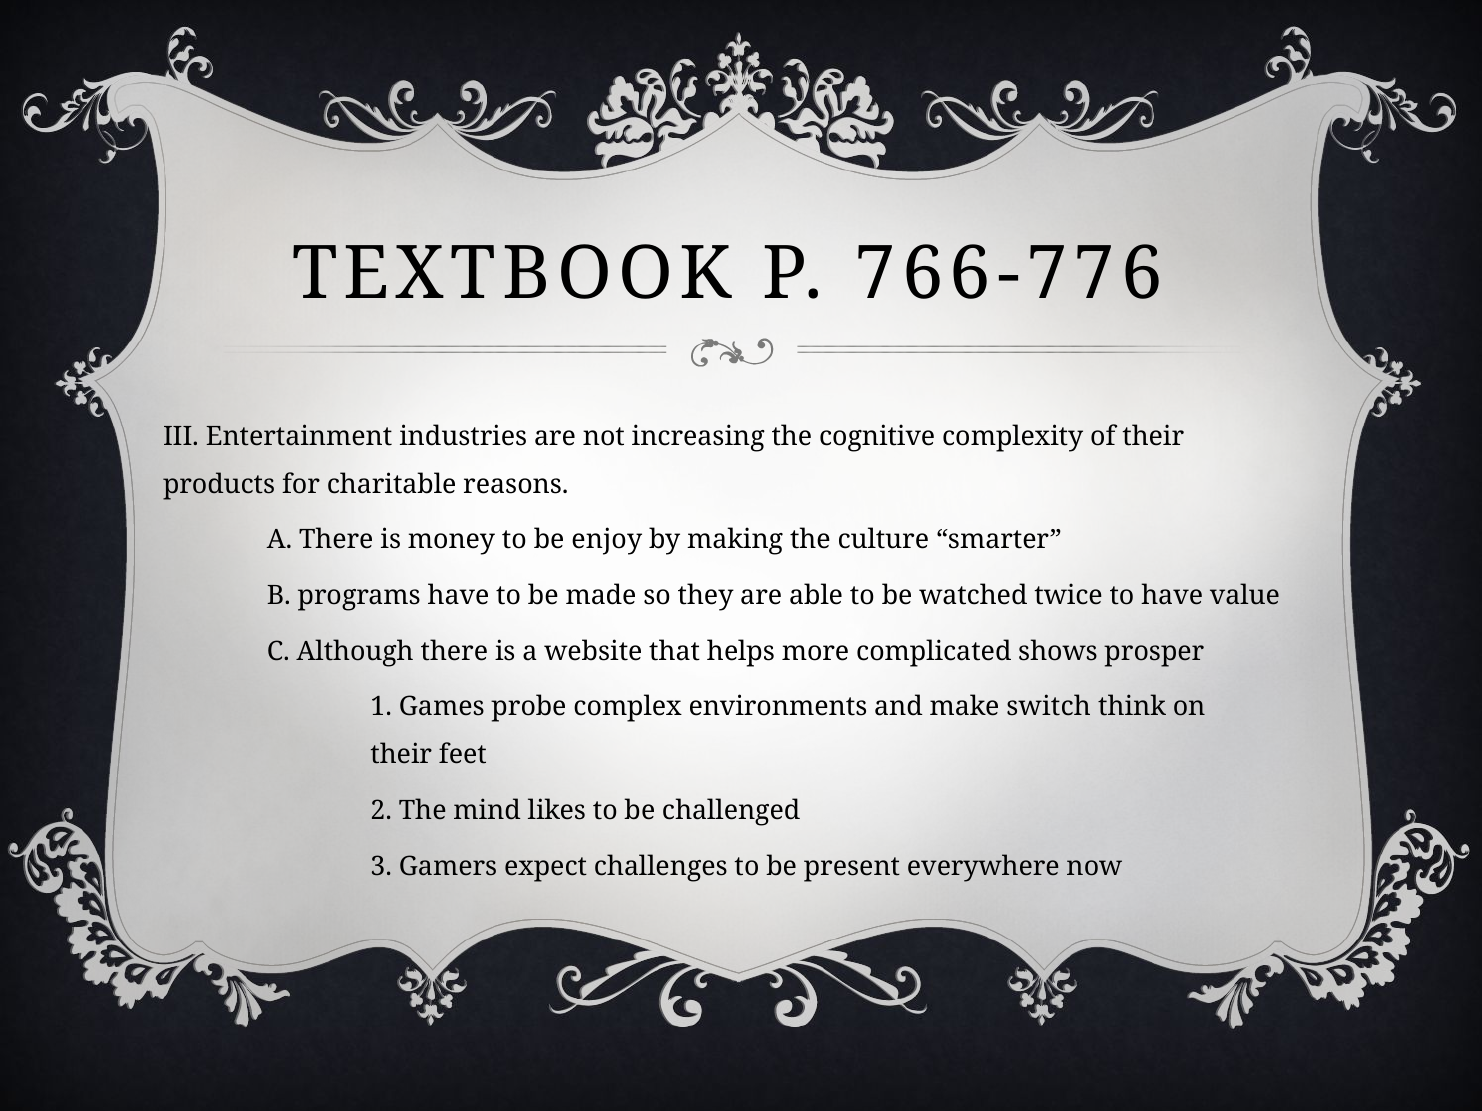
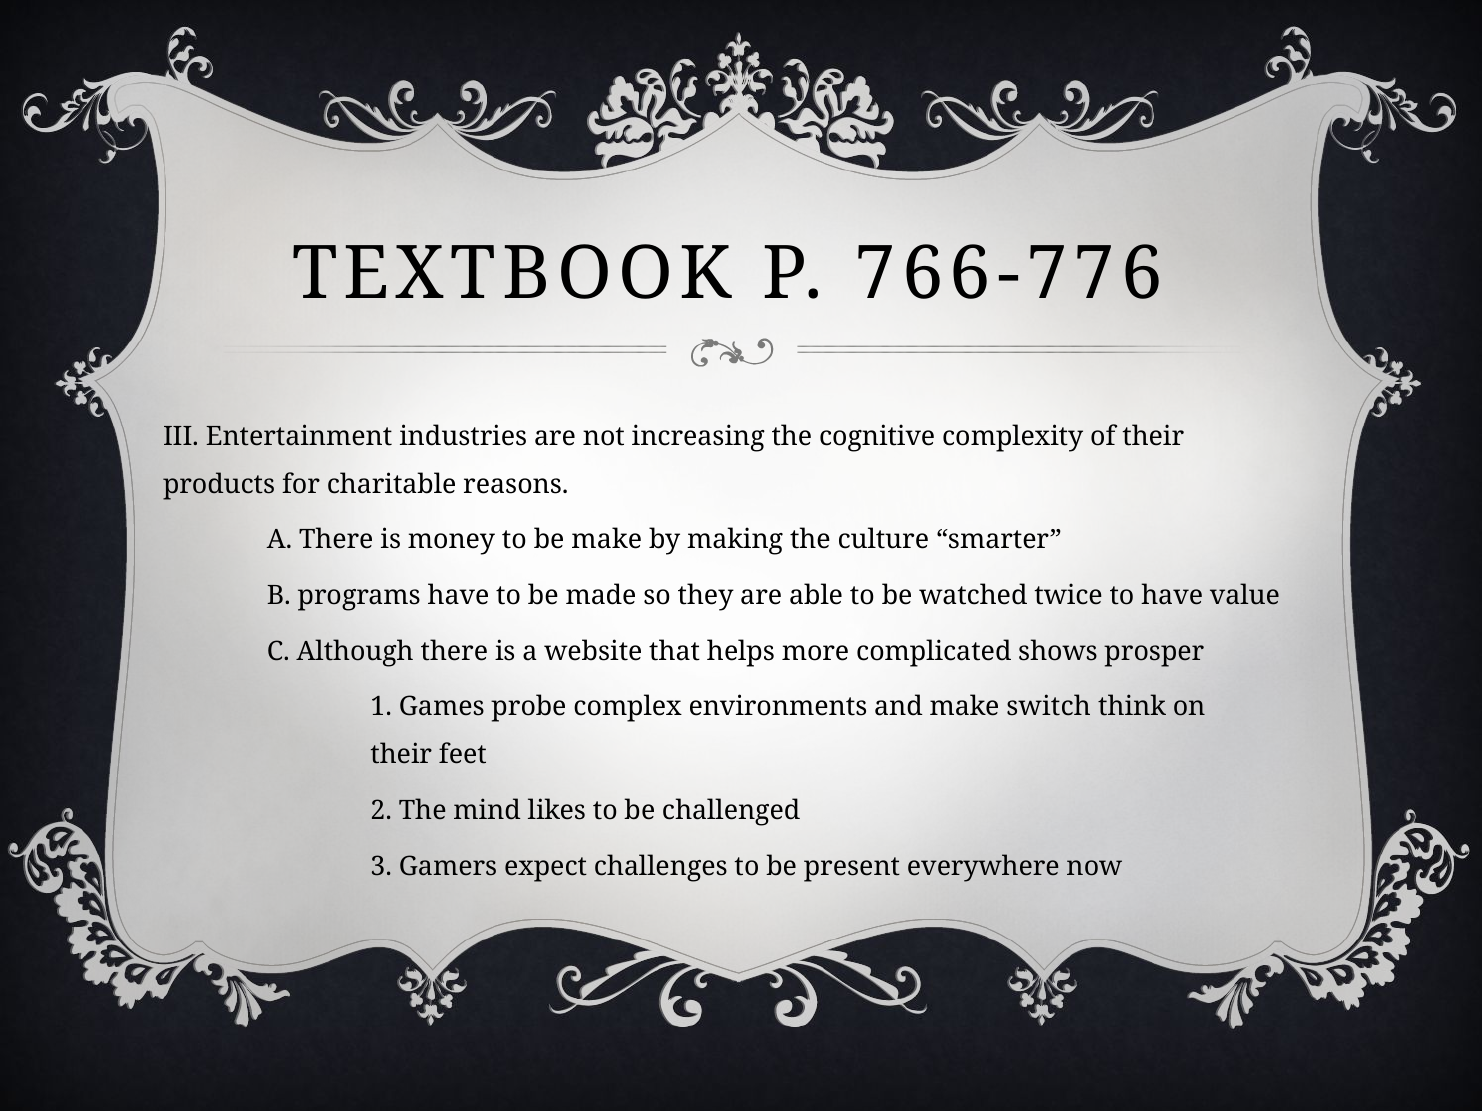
be enjoy: enjoy -> make (607, 540)
